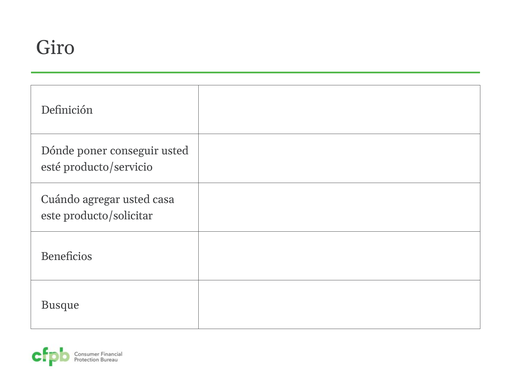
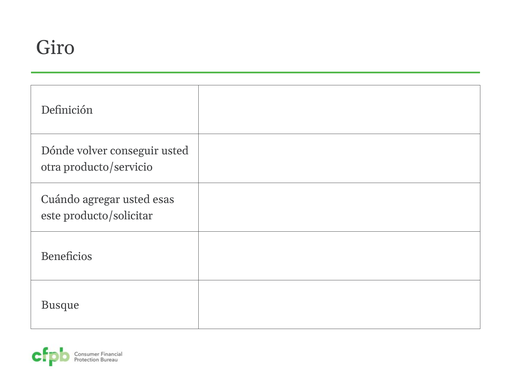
poner: poner -> volver (92, 151)
esté: esté -> otra (51, 167)
casa: casa -> esas (163, 200)
